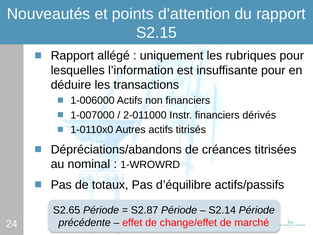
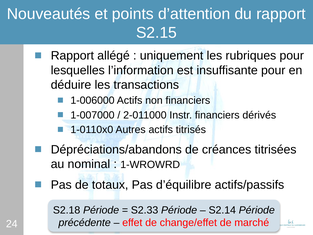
S2.65: S2.65 -> S2.18 (67, 210)
S2.87: S2.87 -> S2.33 (145, 210)
